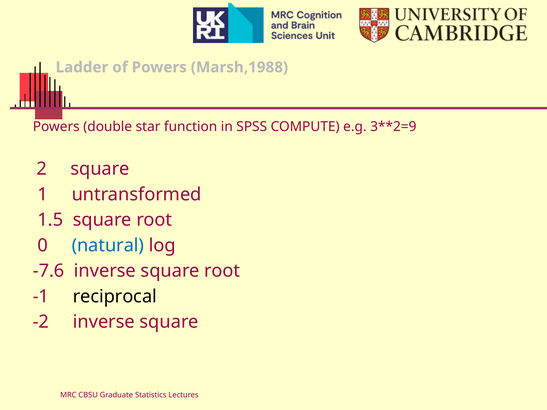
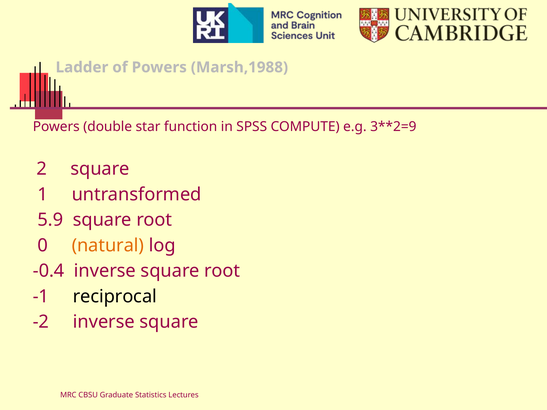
1.5: 1.5 -> 5.9 (50, 220)
natural colour: blue -> orange (108, 246)
-7.6: -7.6 -> -0.4 (49, 271)
